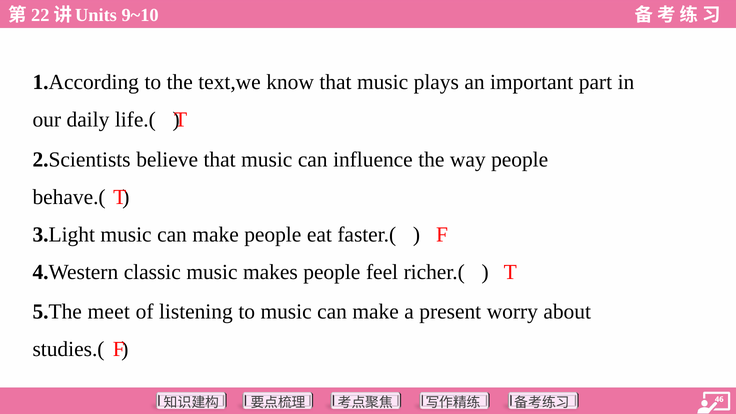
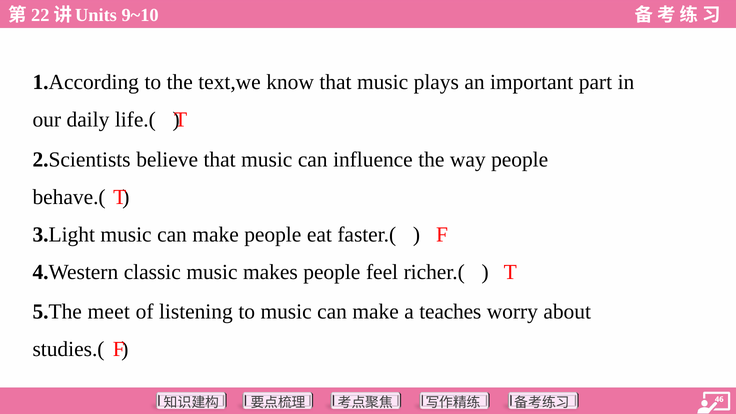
present: present -> teaches (450, 312)
